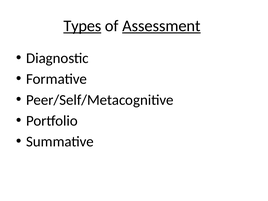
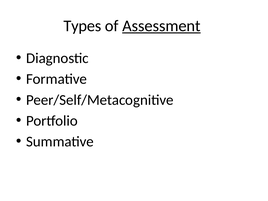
Types underline: present -> none (82, 26)
